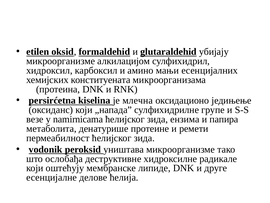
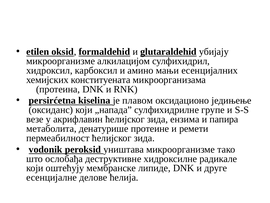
млечна: млечна -> плавом (138, 100)
namirnicama: namirnicama -> акрифлавин (78, 119)
